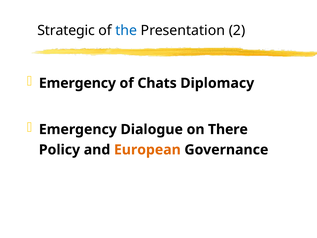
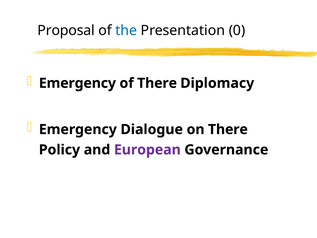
Strategic: Strategic -> Proposal (66, 31)
2: 2 -> 0 (237, 31)
of Chats: Chats -> There (157, 83)
European colour: orange -> purple (147, 150)
